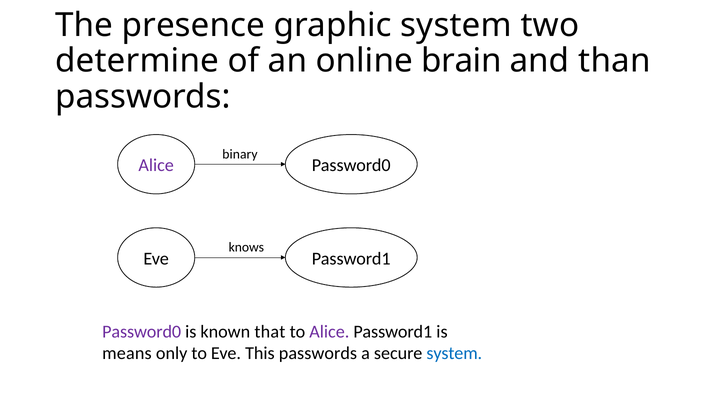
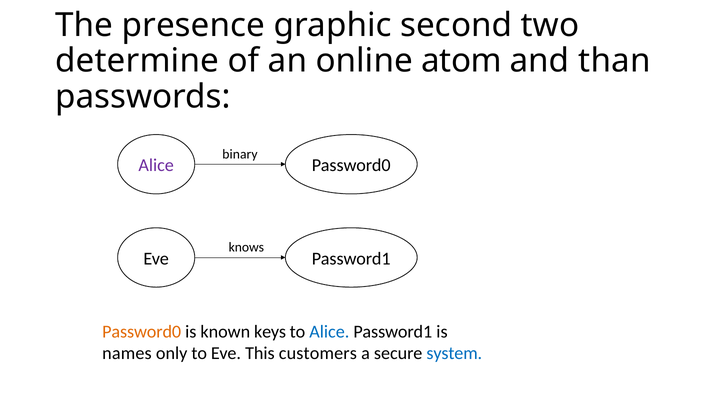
graphic system: system -> second (456, 25)
brain: brain -> atom (461, 61)
Password0 colour: purple -> orange (142, 331)
that: that -> keys (270, 331)
Alice colour: purple -> blue (329, 331)
means: means -> names (127, 353)
This passwords: passwords -> customers (318, 353)
